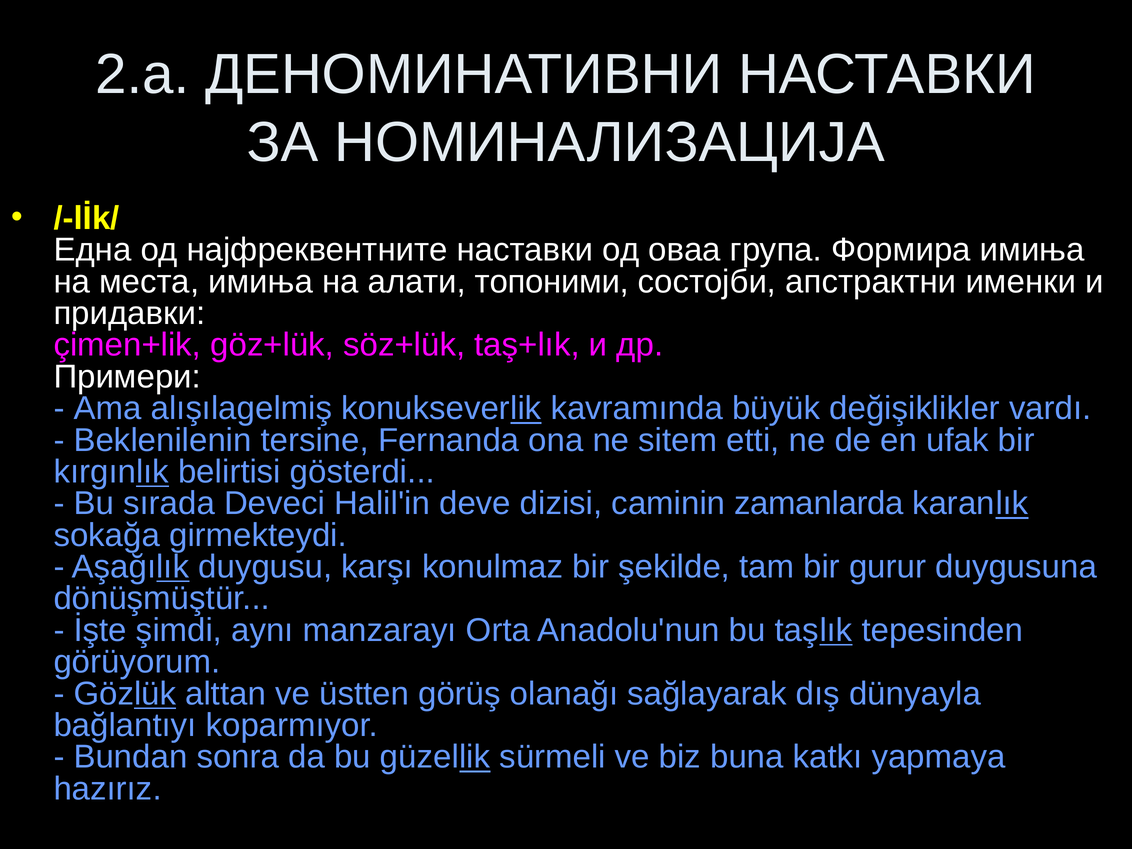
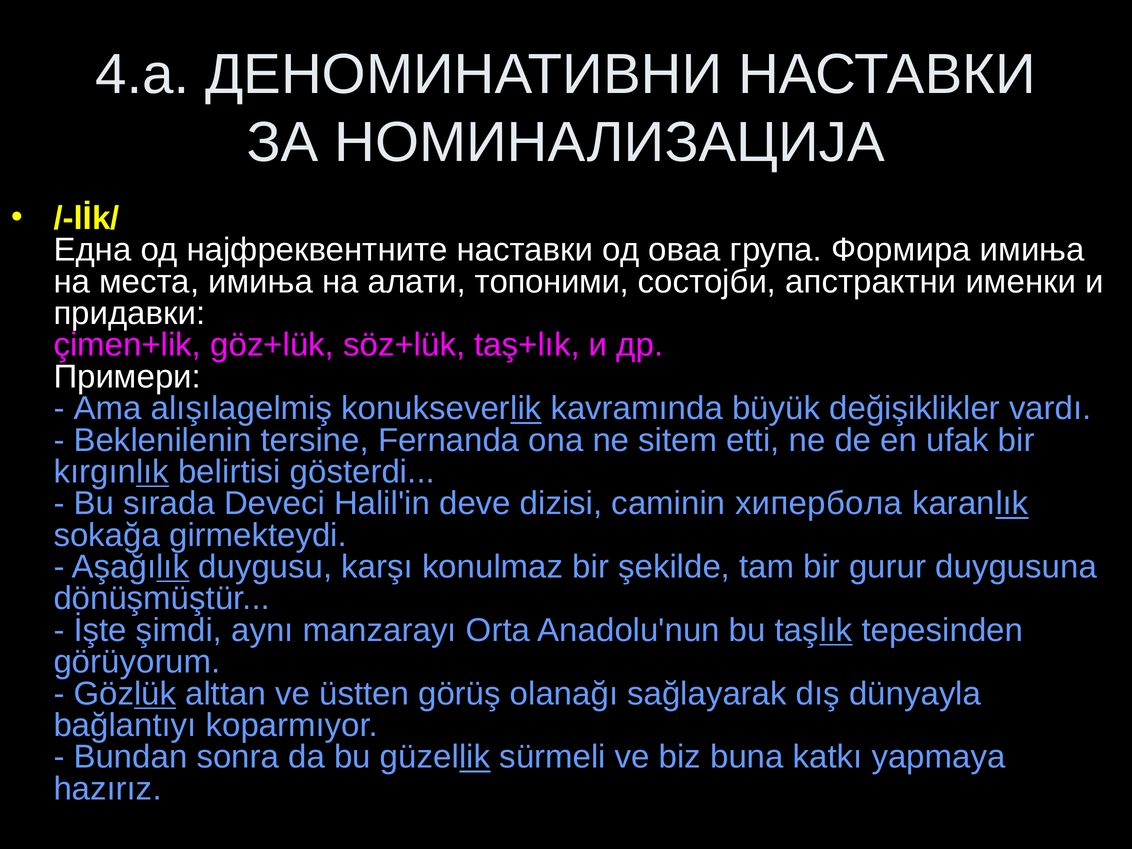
2.a: 2.a -> 4.a (142, 75)
zamanlarda: zamanlarda -> хипербола (819, 503)
